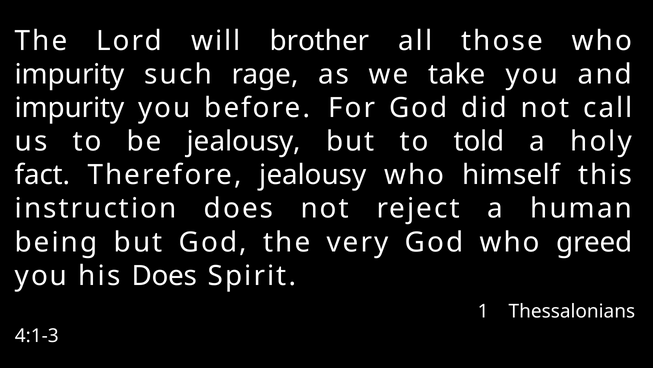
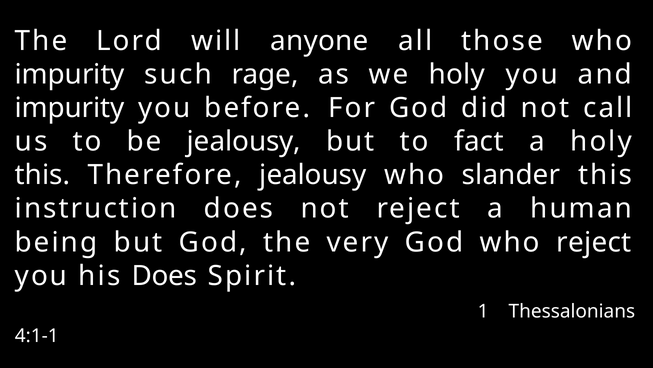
brother: brother -> anyone (319, 41)
we take: take -> holy (457, 75)
told: told -> fact (479, 141)
fact: fact -> this (42, 175)
himself: himself -> slander (511, 175)
who greed: greed -> reject (594, 242)
4:1-3: 4:1-3 -> 4:1-1 (37, 335)
